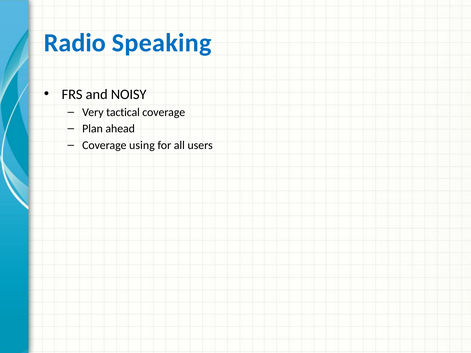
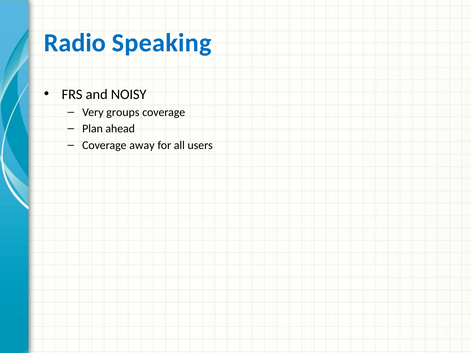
tactical: tactical -> groups (123, 112)
using: using -> away (142, 145)
